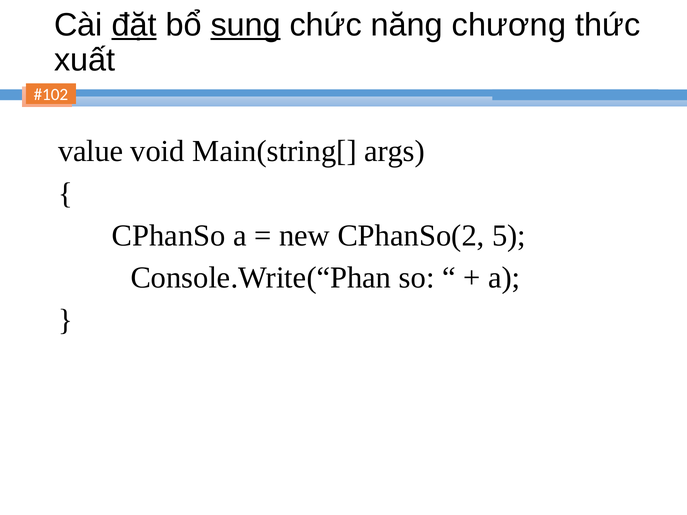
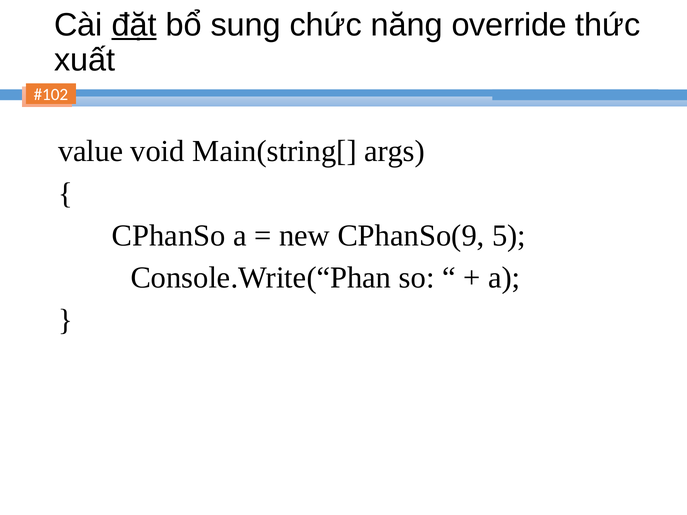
sung underline: present -> none (246, 25)
chương: chương -> override (509, 25)
CPhanSo(2: CPhanSo(2 -> CPhanSo(9 (411, 236)
